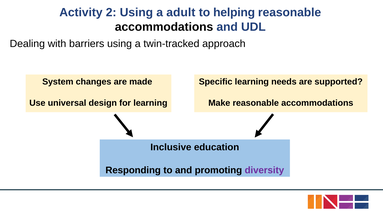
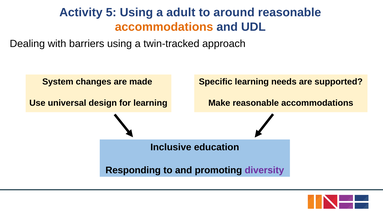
2: 2 -> 5 (111, 13)
helping: helping -> around (234, 13)
accommodations colour: black -> orange (164, 27)
